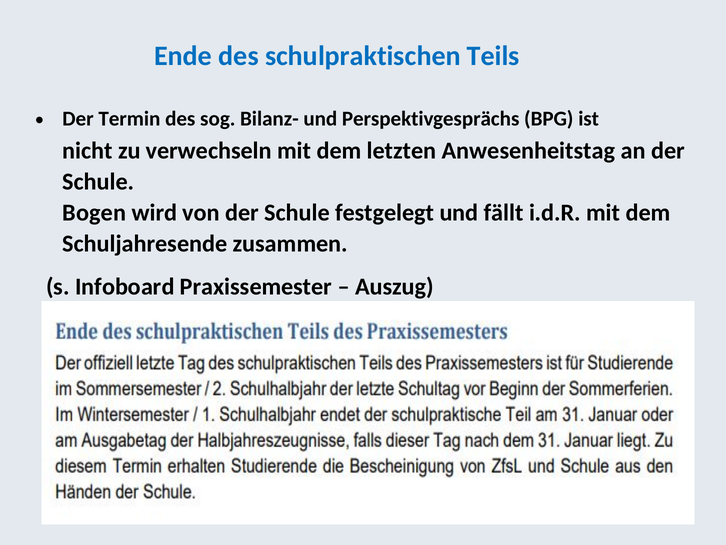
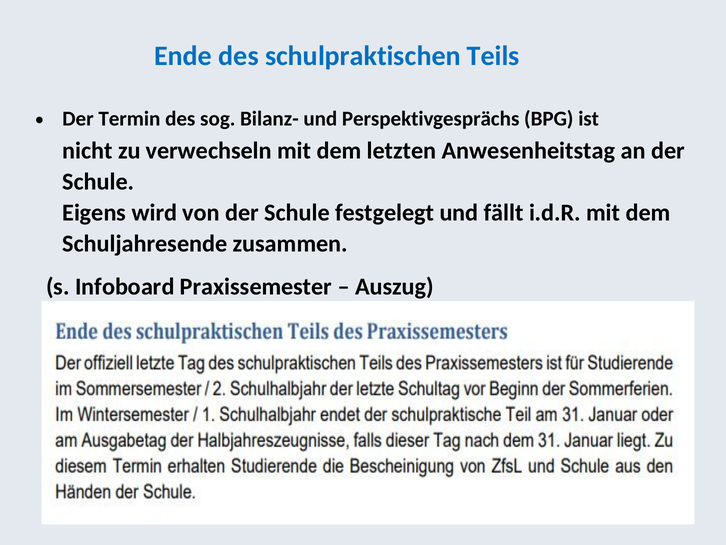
Bogen: Bogen -> Eigens (94, 213)
